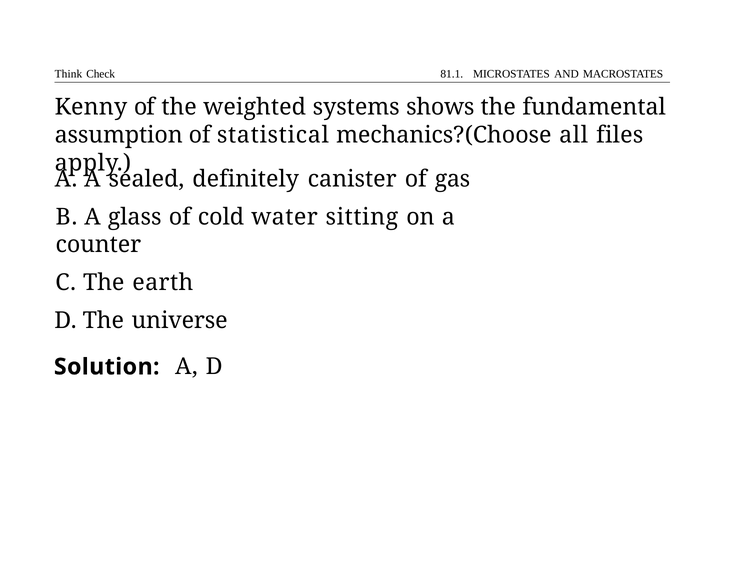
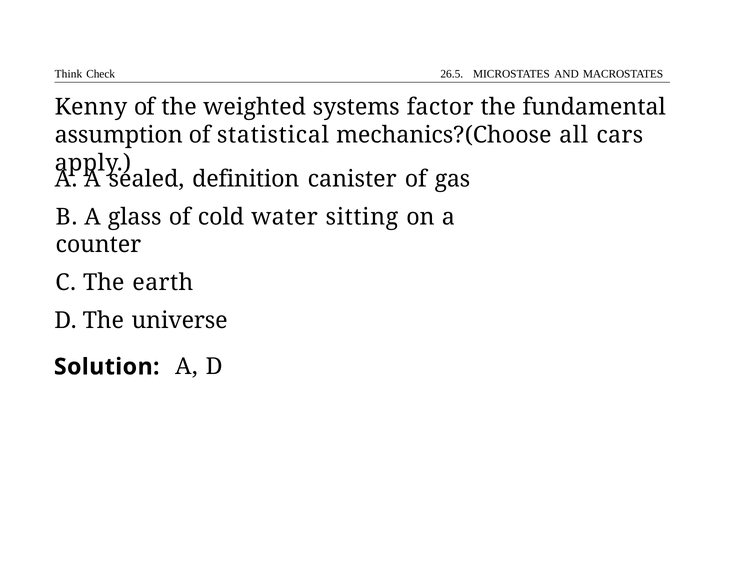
81.1: 81.1 -> 26.5 (452, 74)
shows: shows -> factor (440, 107)
files: files -> cars (620, 135)
definitely: definitely -> definition (246, 179)
